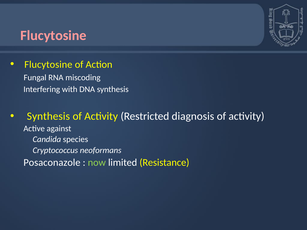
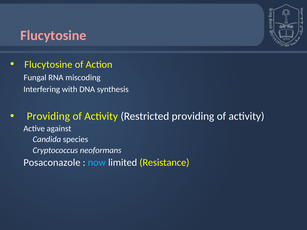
Synthesis: Synthesis -> Providing (48, 116)
Restricted diagnosis: diagnosis -> providing (193, 116)
now colour: light green -> light blue (97, 163)
